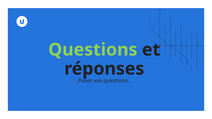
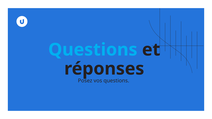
Questions colour: light green -> light blue (93, 50)
